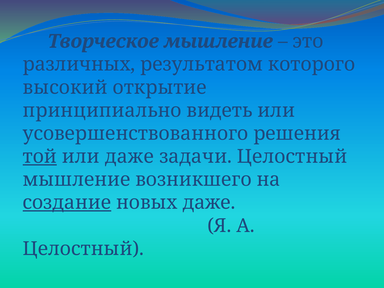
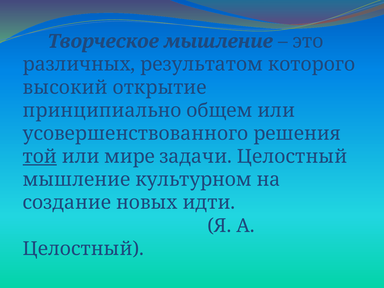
видеть: видеть -> общем (219, 110)
или даже: даже -> мире (130, 157)
возникшего: возникшего -> культурном (194, 180)
создание underline: present -> none (67, 203)
новых даже: даже -> идти (209, 203)
